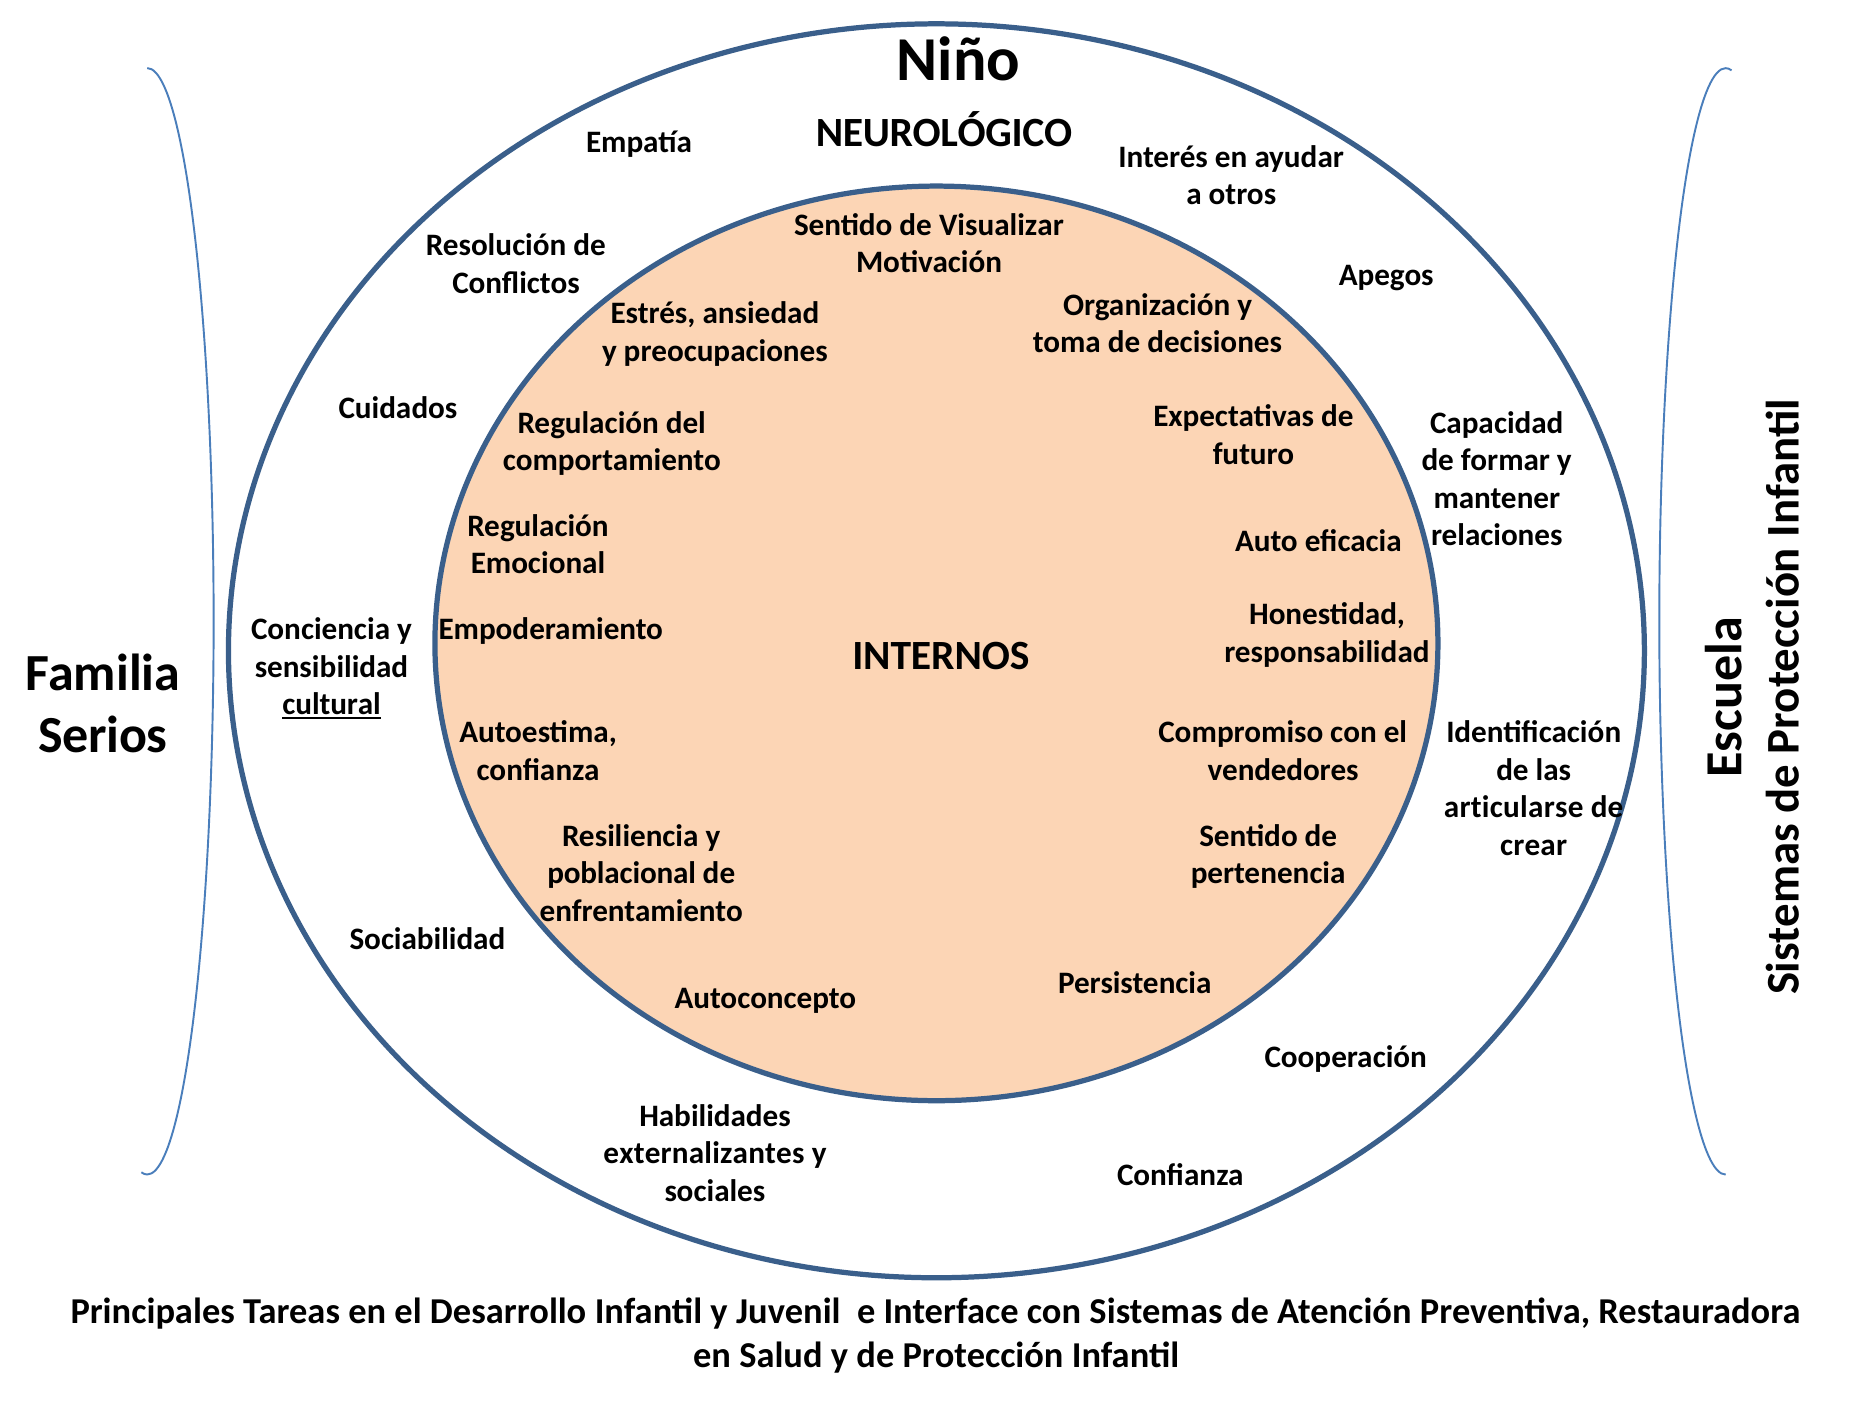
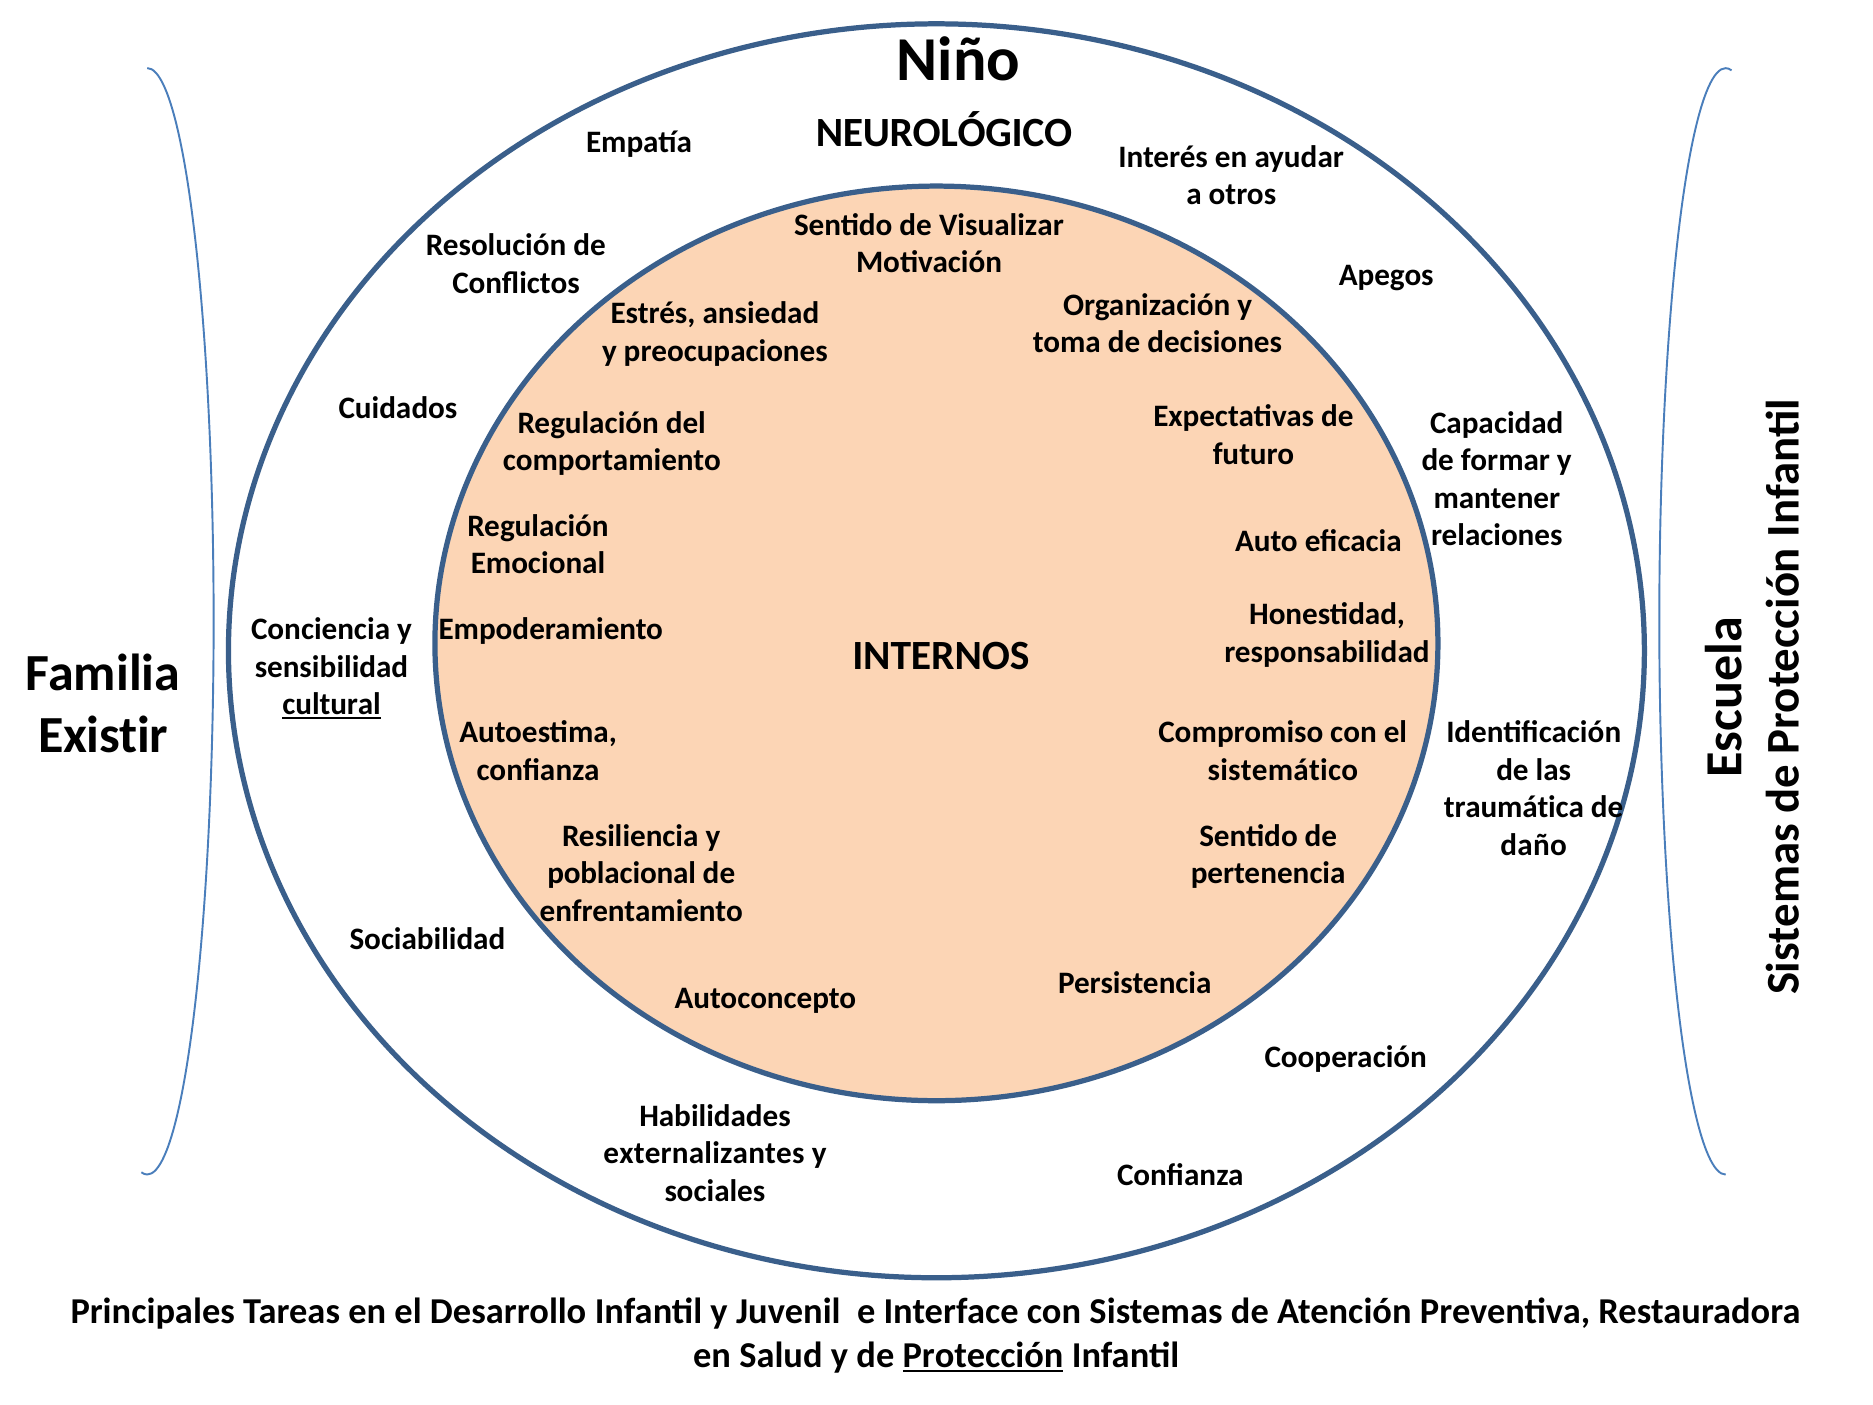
Serios: Serios -> Existir (103, 735)
vendedores: vendedores -> sistemático (1283, 770)
articularse: articularse -> traumática (1514, 807)
crear: crear -> daño (1534, 845)
Protección underline: none -> present (983, 1355)
